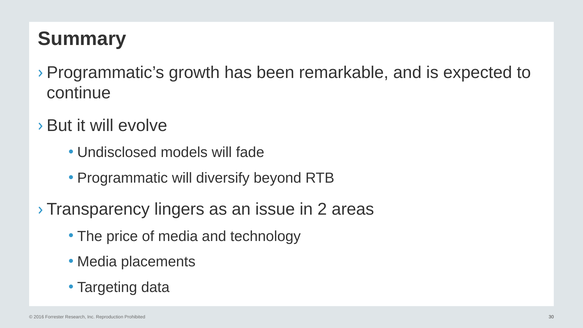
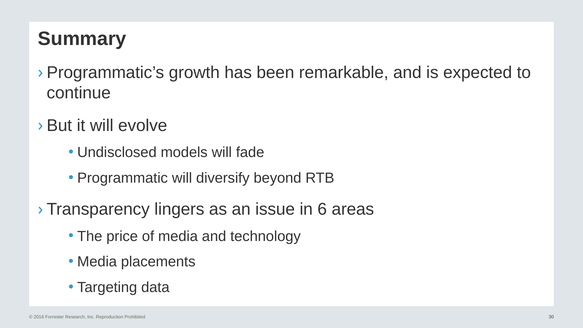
2: 2 -> 6 (322, 209)
